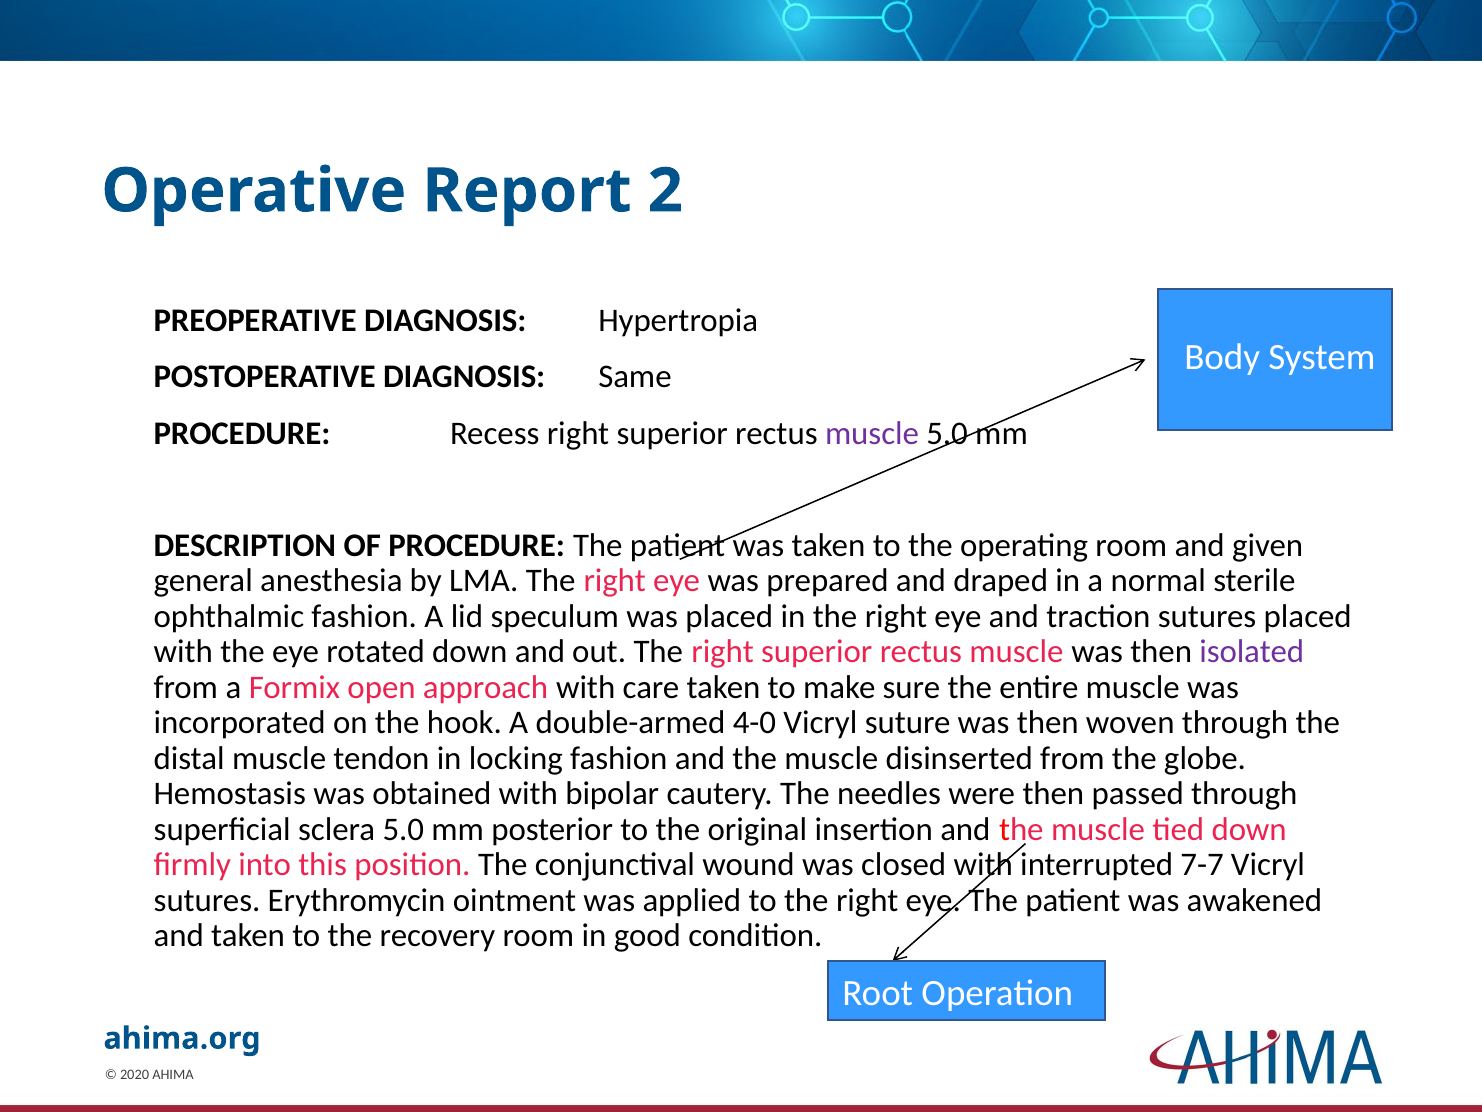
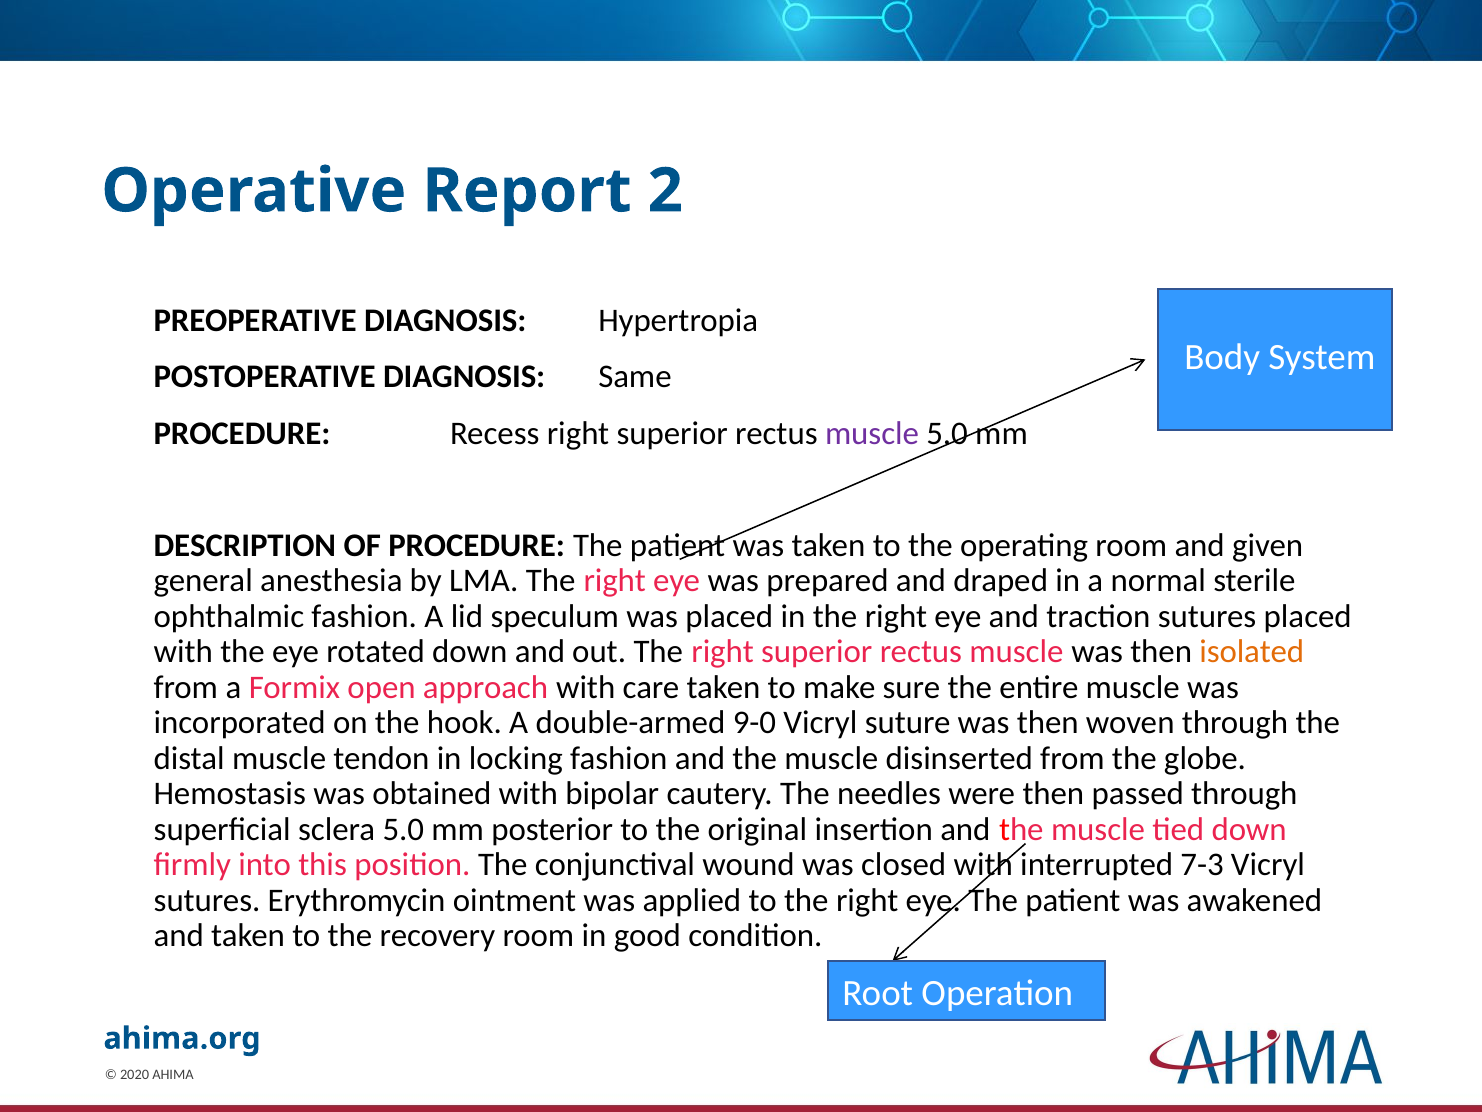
isolated colour: purple -> orange (1252, 652)
4-0: 4-0 -> 9-0 (754, 722)
7-7: 7-7 -> 7-3 (1202, 864)
